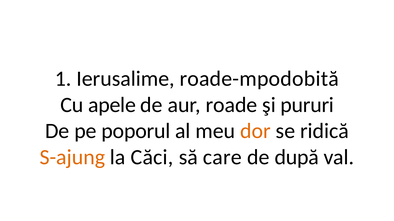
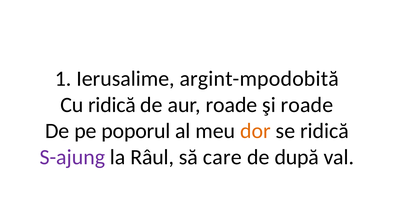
roade-mpodobită: roade-mpodobită -> argint-mpodobită (259, 79)
Cu apele: apele -> ridică (112, 105)
şi pururi: pururi -> roade (307, 105)
S-ajung colour: orange -> purple (72, 158)
Căci: Căci -> Râul (152, 158)
